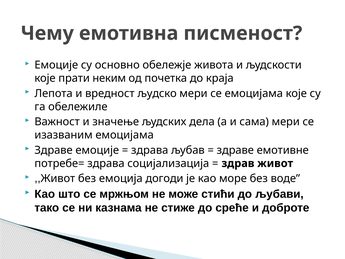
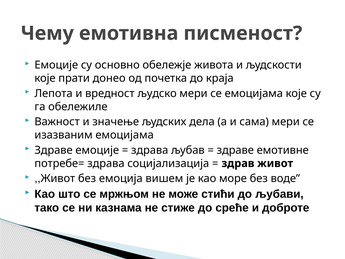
неким: неким -> донео (109, 78)
догоди: догоди -> вишем (164, 178)
